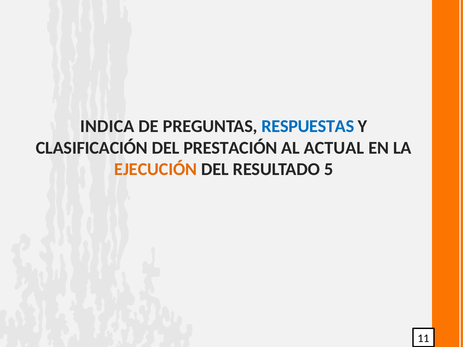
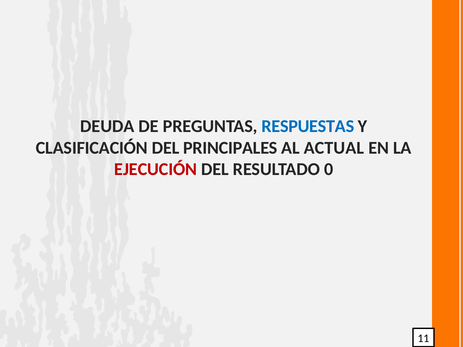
INDICA: INDICA -> DEUDA (107, 126)
PRESTACIÓN: PRESTACIÓN -> PRINCIPALES (230, 148)
EJECUCIÓN colour: orange -> red (156, 170)
5: 5 -> 0 (329, 170)
